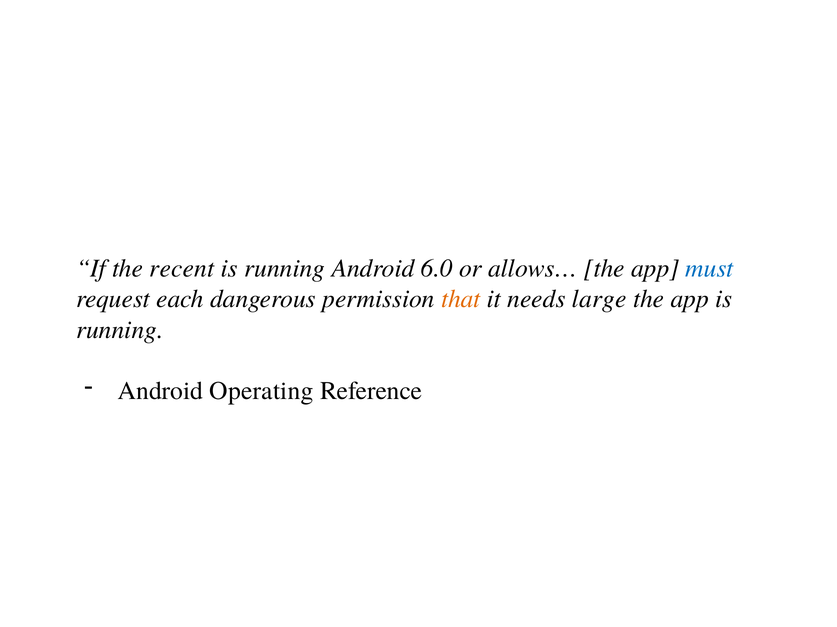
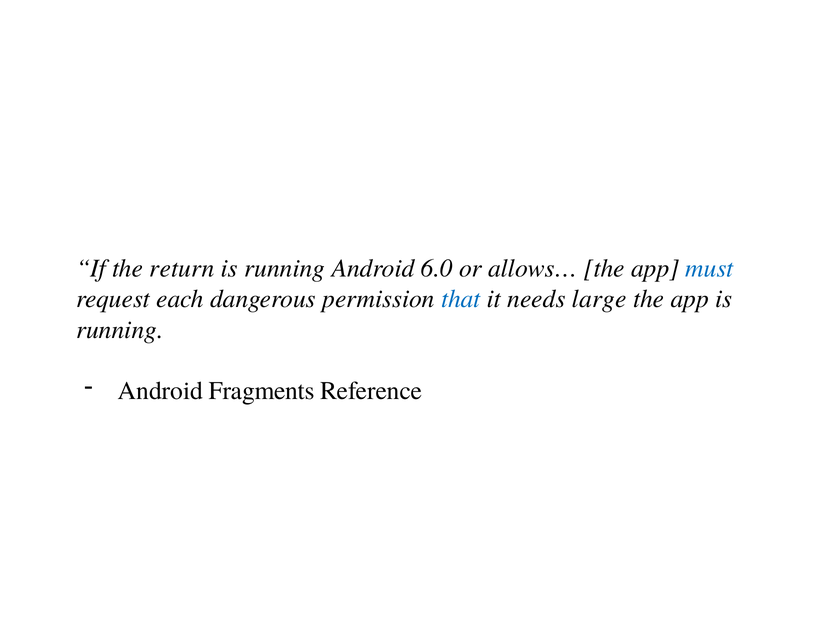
recent: recent -> return (182, 269)
that colour: orange -> blue (461, 299)
Operating: Operating -> Fragments (262, 391)
